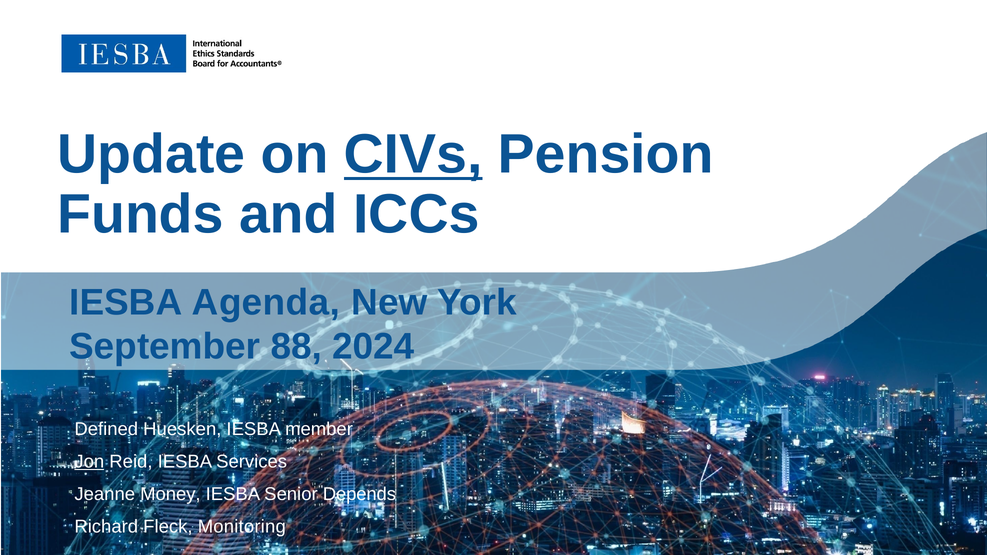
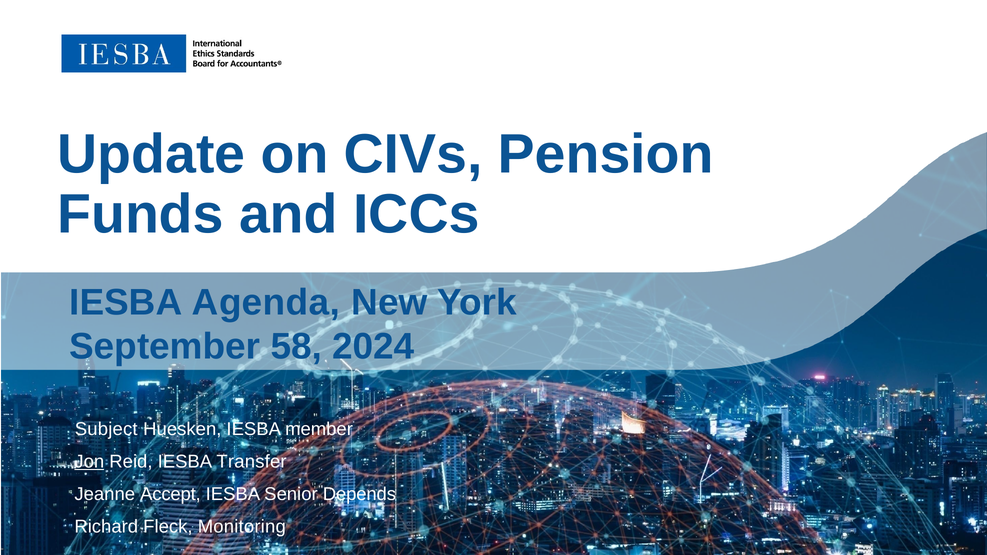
CIVs underline: present -> none (413, 155)
88: 88 -> 58 (296, 347)
Defined: Defined -> Subject (106, 429)
Services: Services -> Transfer (252, 462)
Money: Money -> Accept (170, 494)
